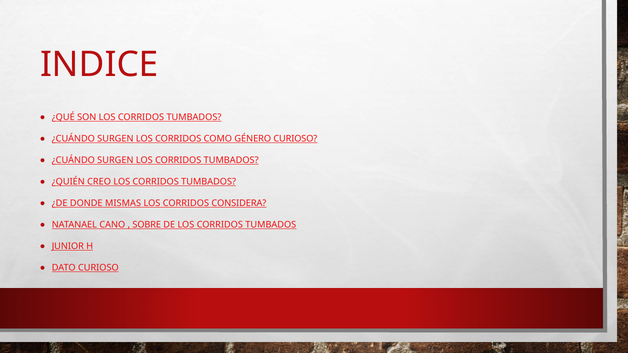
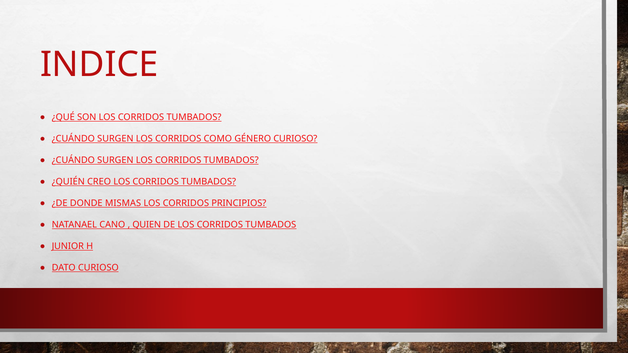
CONSIDERA: CONSIDERA -> PRINCIPIOS (239, 203)
SOBRE: SOBRE -> QUIEN (147, 225)
